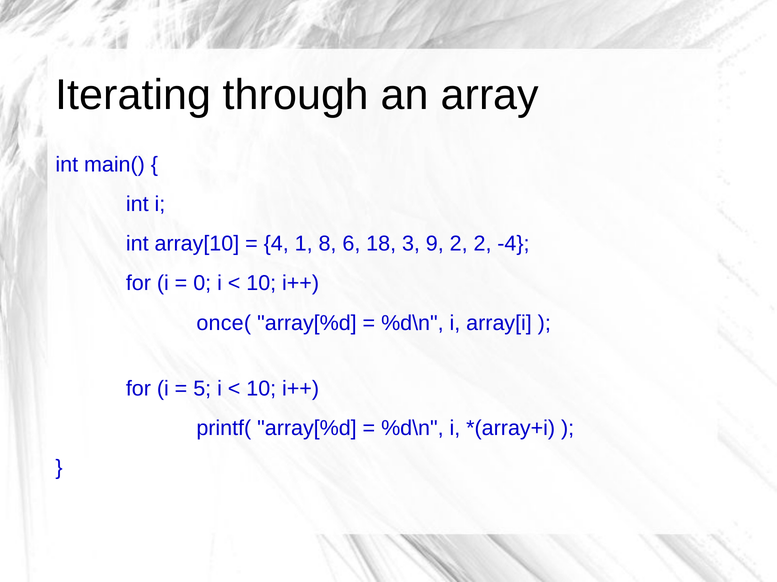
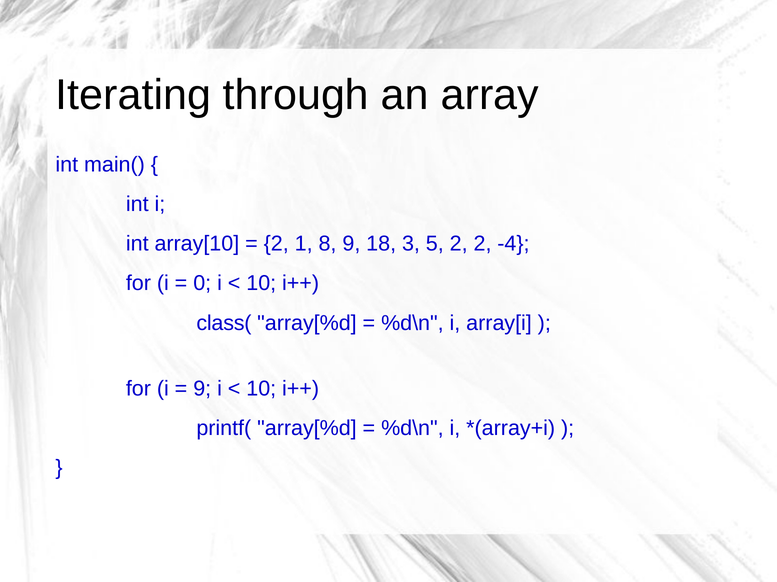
4: 4 -> 2 (276, 244)
8 6: 6 -> 9 (351, 244)
9: 9 -> 5 (435, 244)
once(: once( -> class( (224, 323)
5: 5 -> 9 (202, 389)
